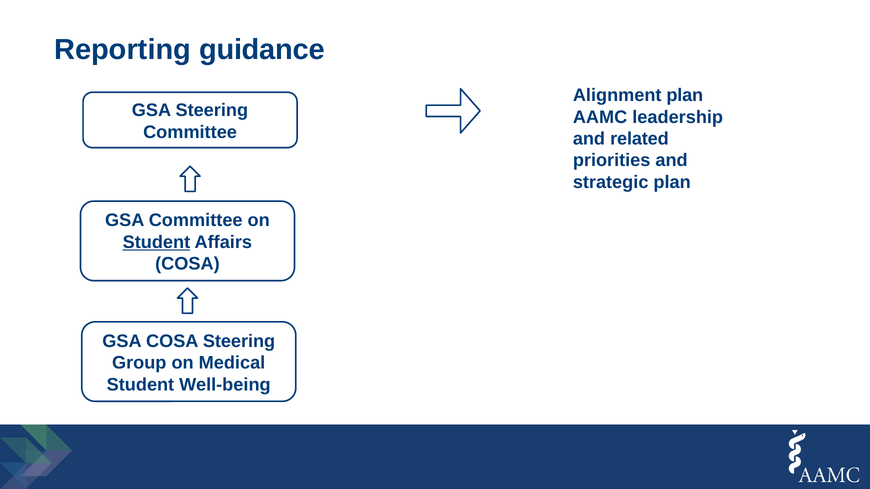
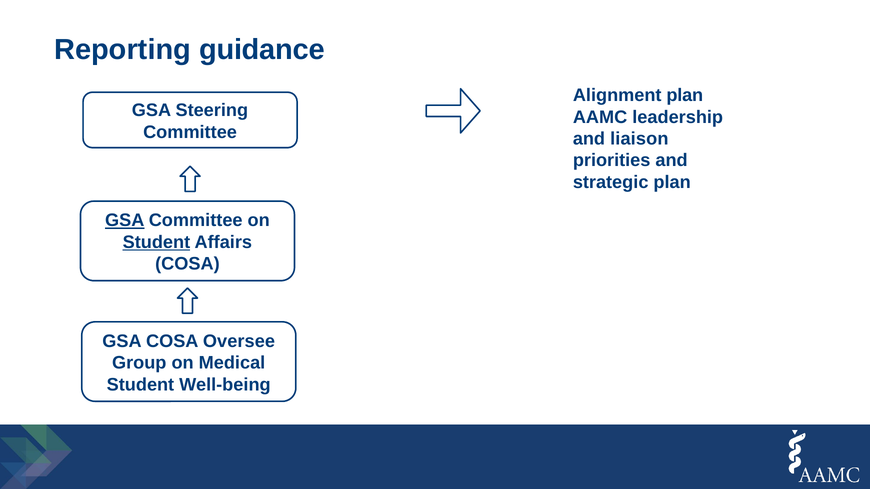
related: related -> liaison (639, 139)
GSA underline: none -> present (125, 221)
COSA Steering: Steering -> Oversee (239, 341)
